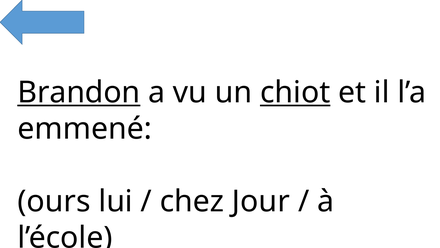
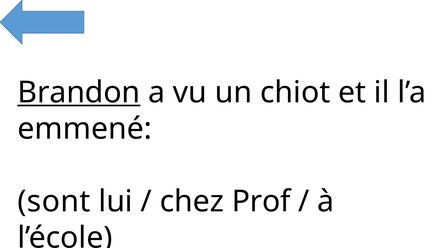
chiot underline: present -> none (295, 92)
ours: ours -> sont (54, 201)
Jour: Jour -> Prof (261, 201)
